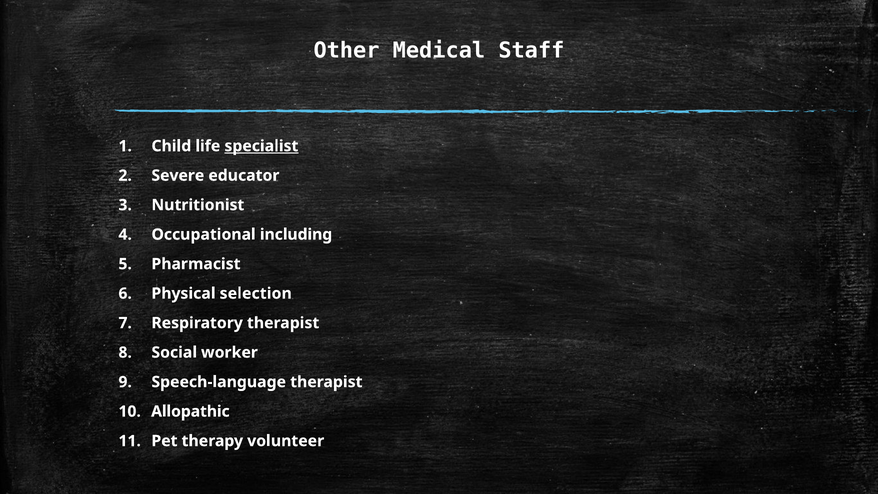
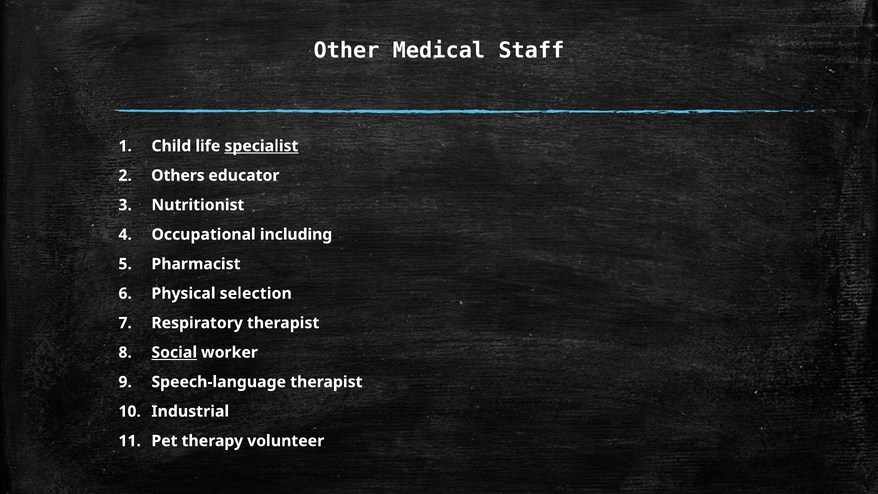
Severe: Severe -> Others (178, 175)
Social underline: none -> present (174, 352)
Allopathic: Allopathic -> Industrial (190, 411)
